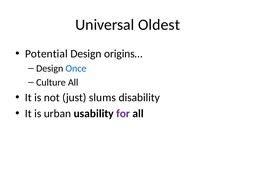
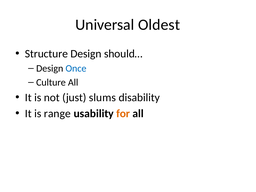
Potential: Potential -> Structure (46, 54)
origins…: origins… -> should… (123, 54)
urban: urban -> range (57, 113)
for colour: purple -> orange (123, 113)
